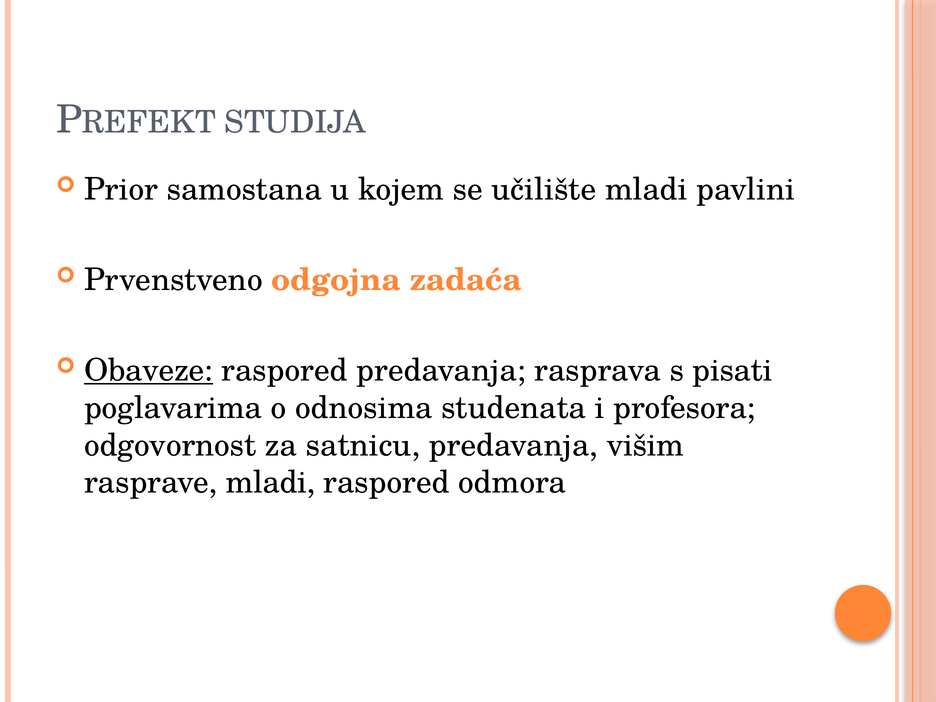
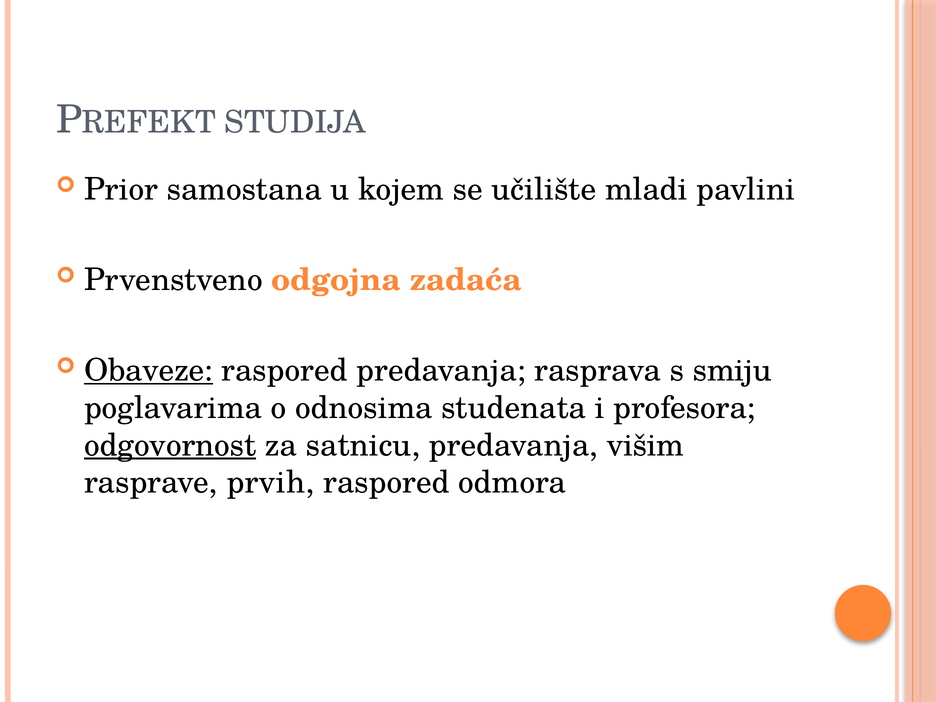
pisati: pisati -> smiju (732, 370)
odgovornost underline: none -> present (170, 445)
rasprave mladi: mladi -> prvih (270, 483)
